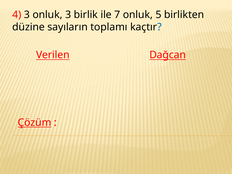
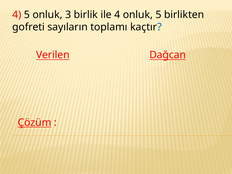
4 3: 3 -> 5 (27, 15)
ile 7: 7 -> 4 (117, 15)
düzine: düzine -> gofreti (29, 27)
